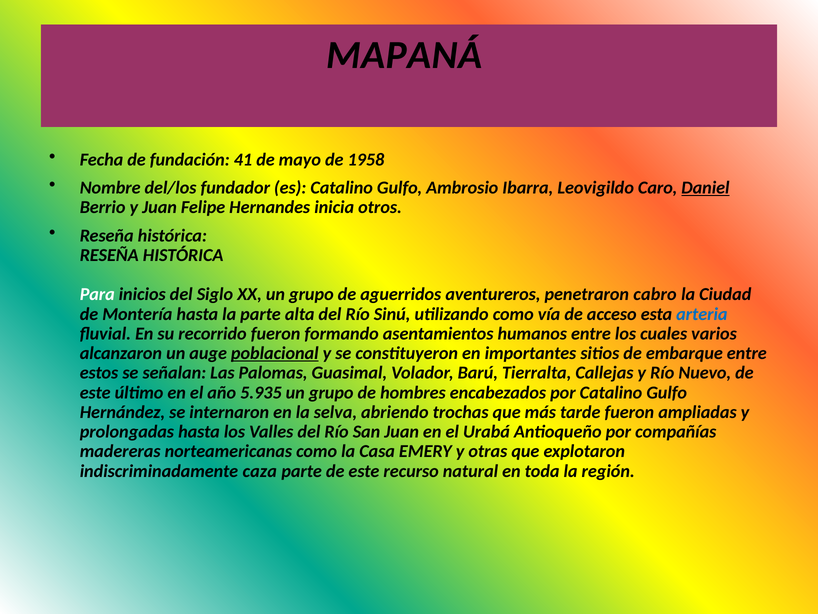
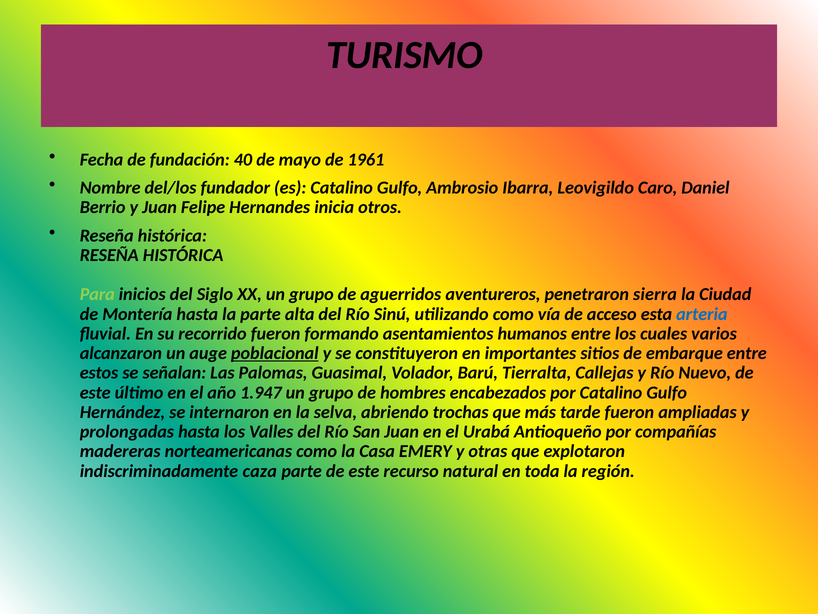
MAPANÁ: MAPANÁ -> TURISMO (405, 55)
41: 41 -> 40 (243, 159)
1958: 1958 -> 1961 (366, 159)
Daniel underline: present -> none (705, 188)
Para colour: white -> light green (97, 294)
cabro: cabro -> sierra (655, 294)
5.935: 5.935 -> 1.947 (261, 392)
